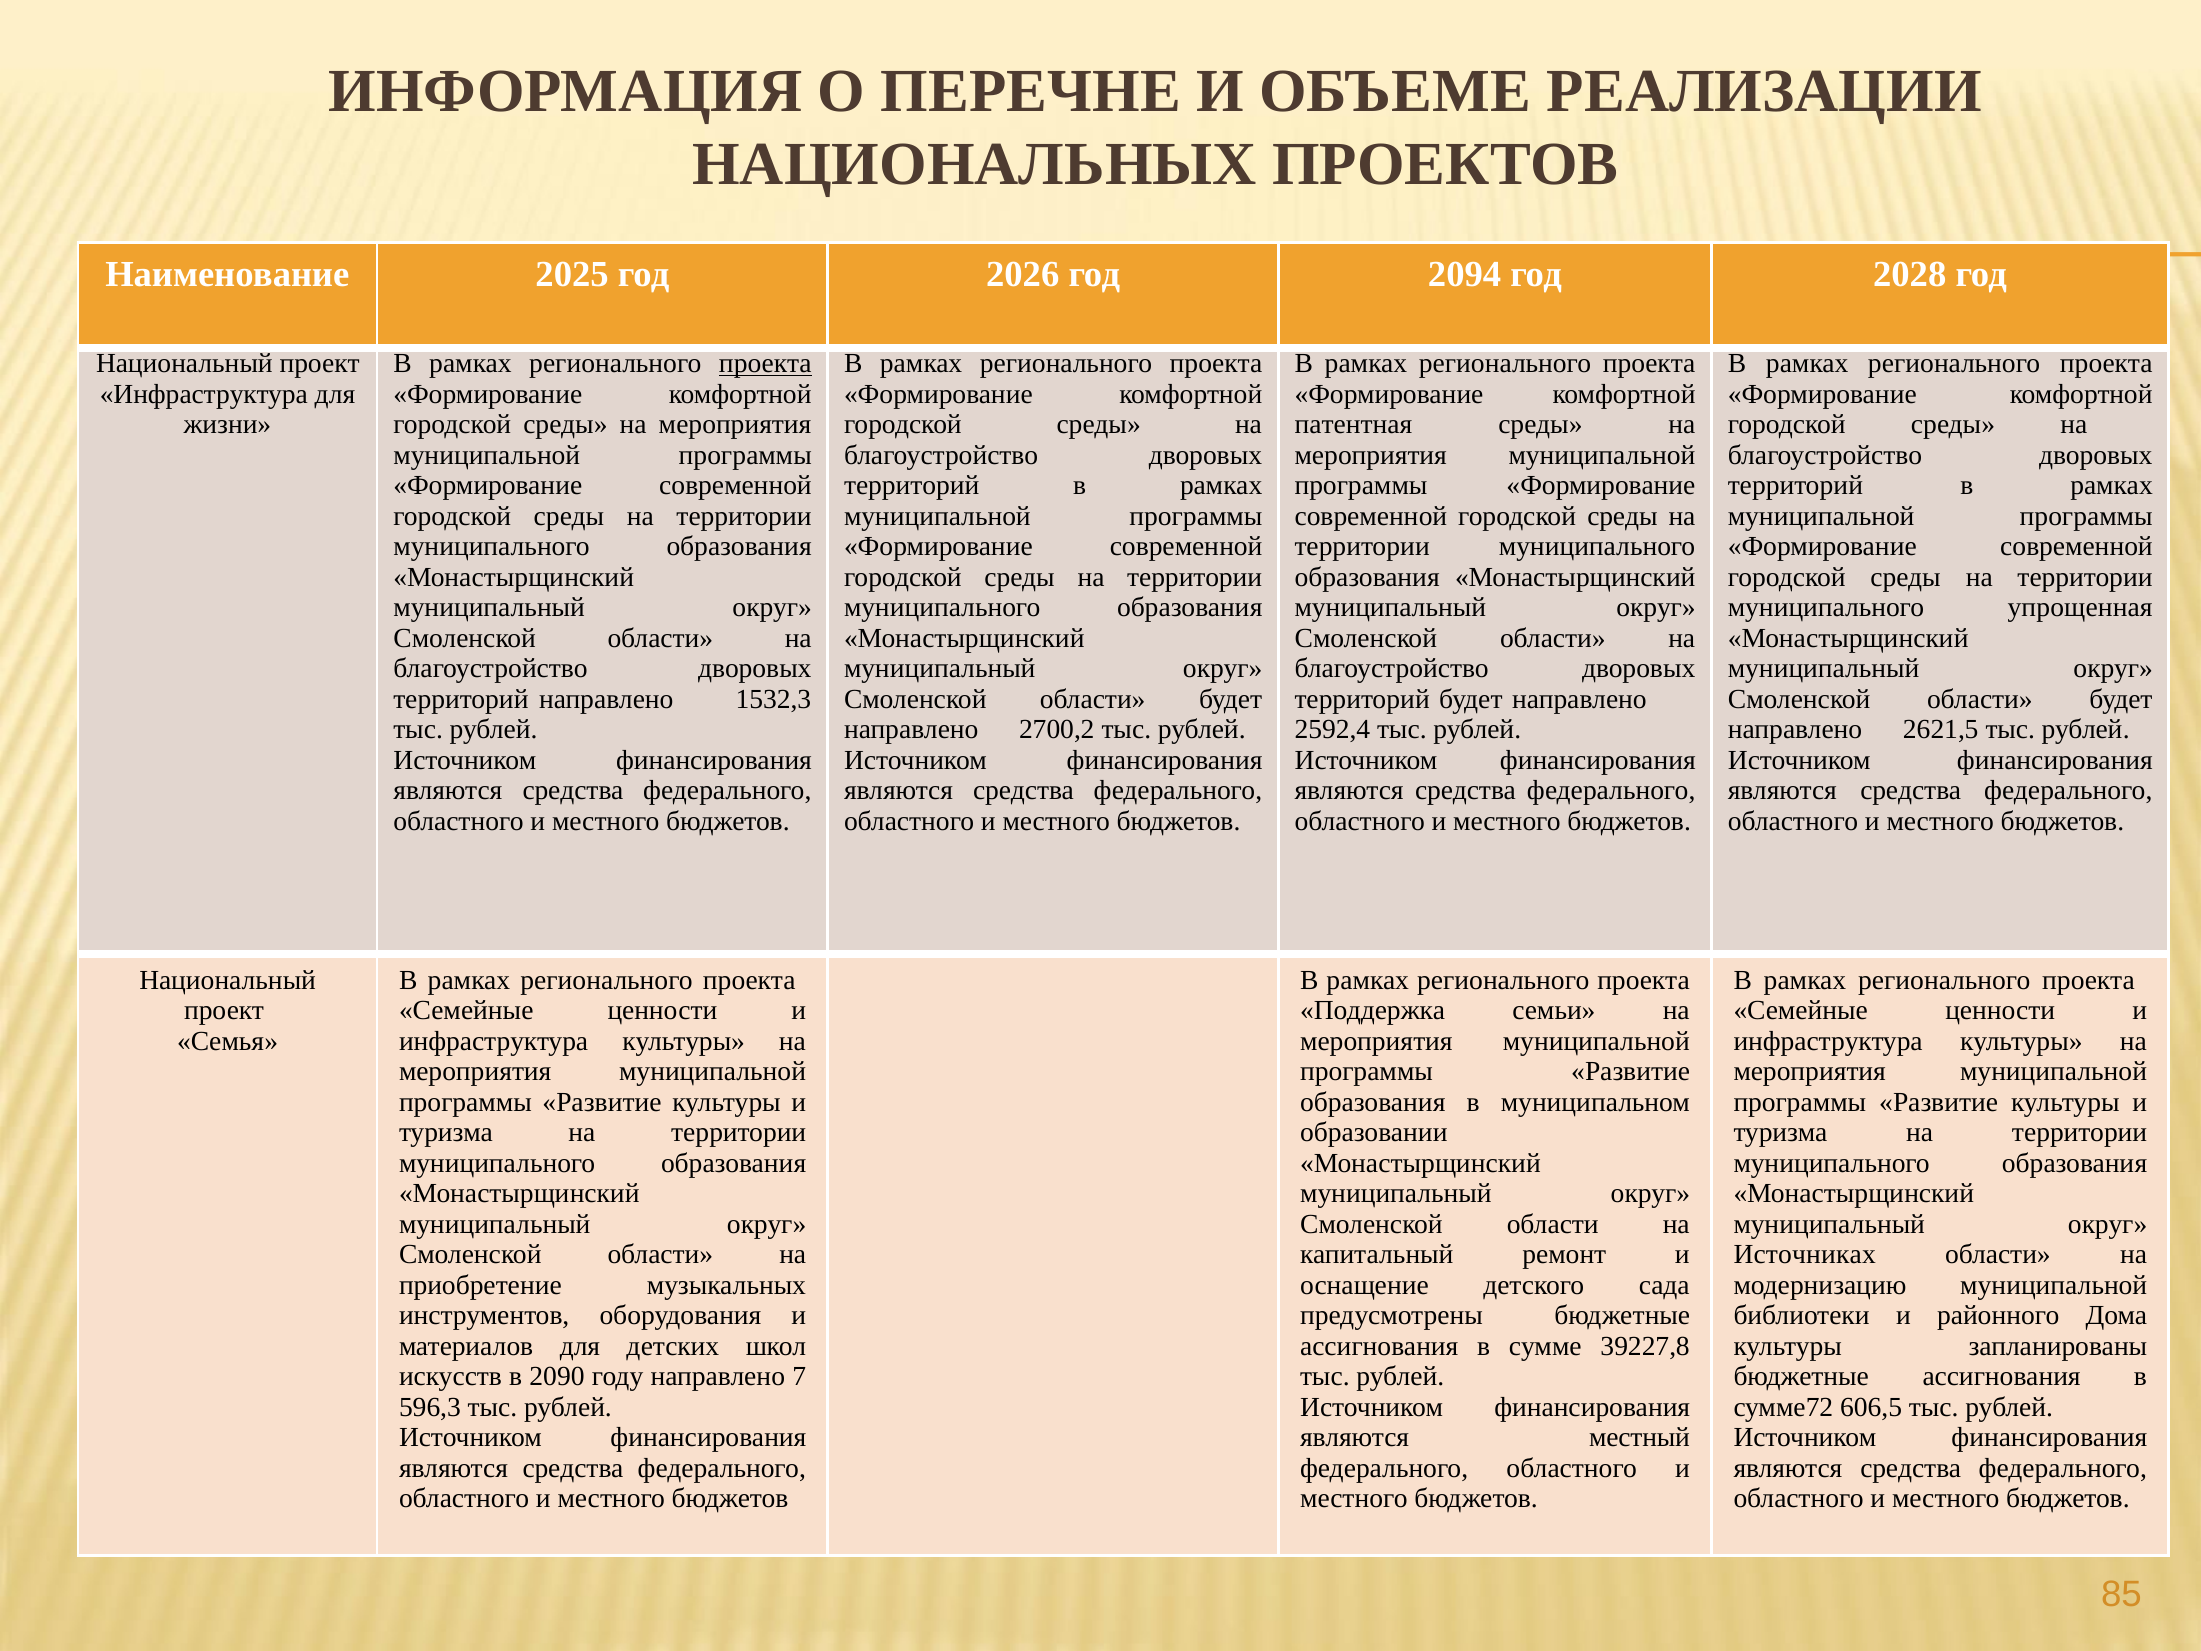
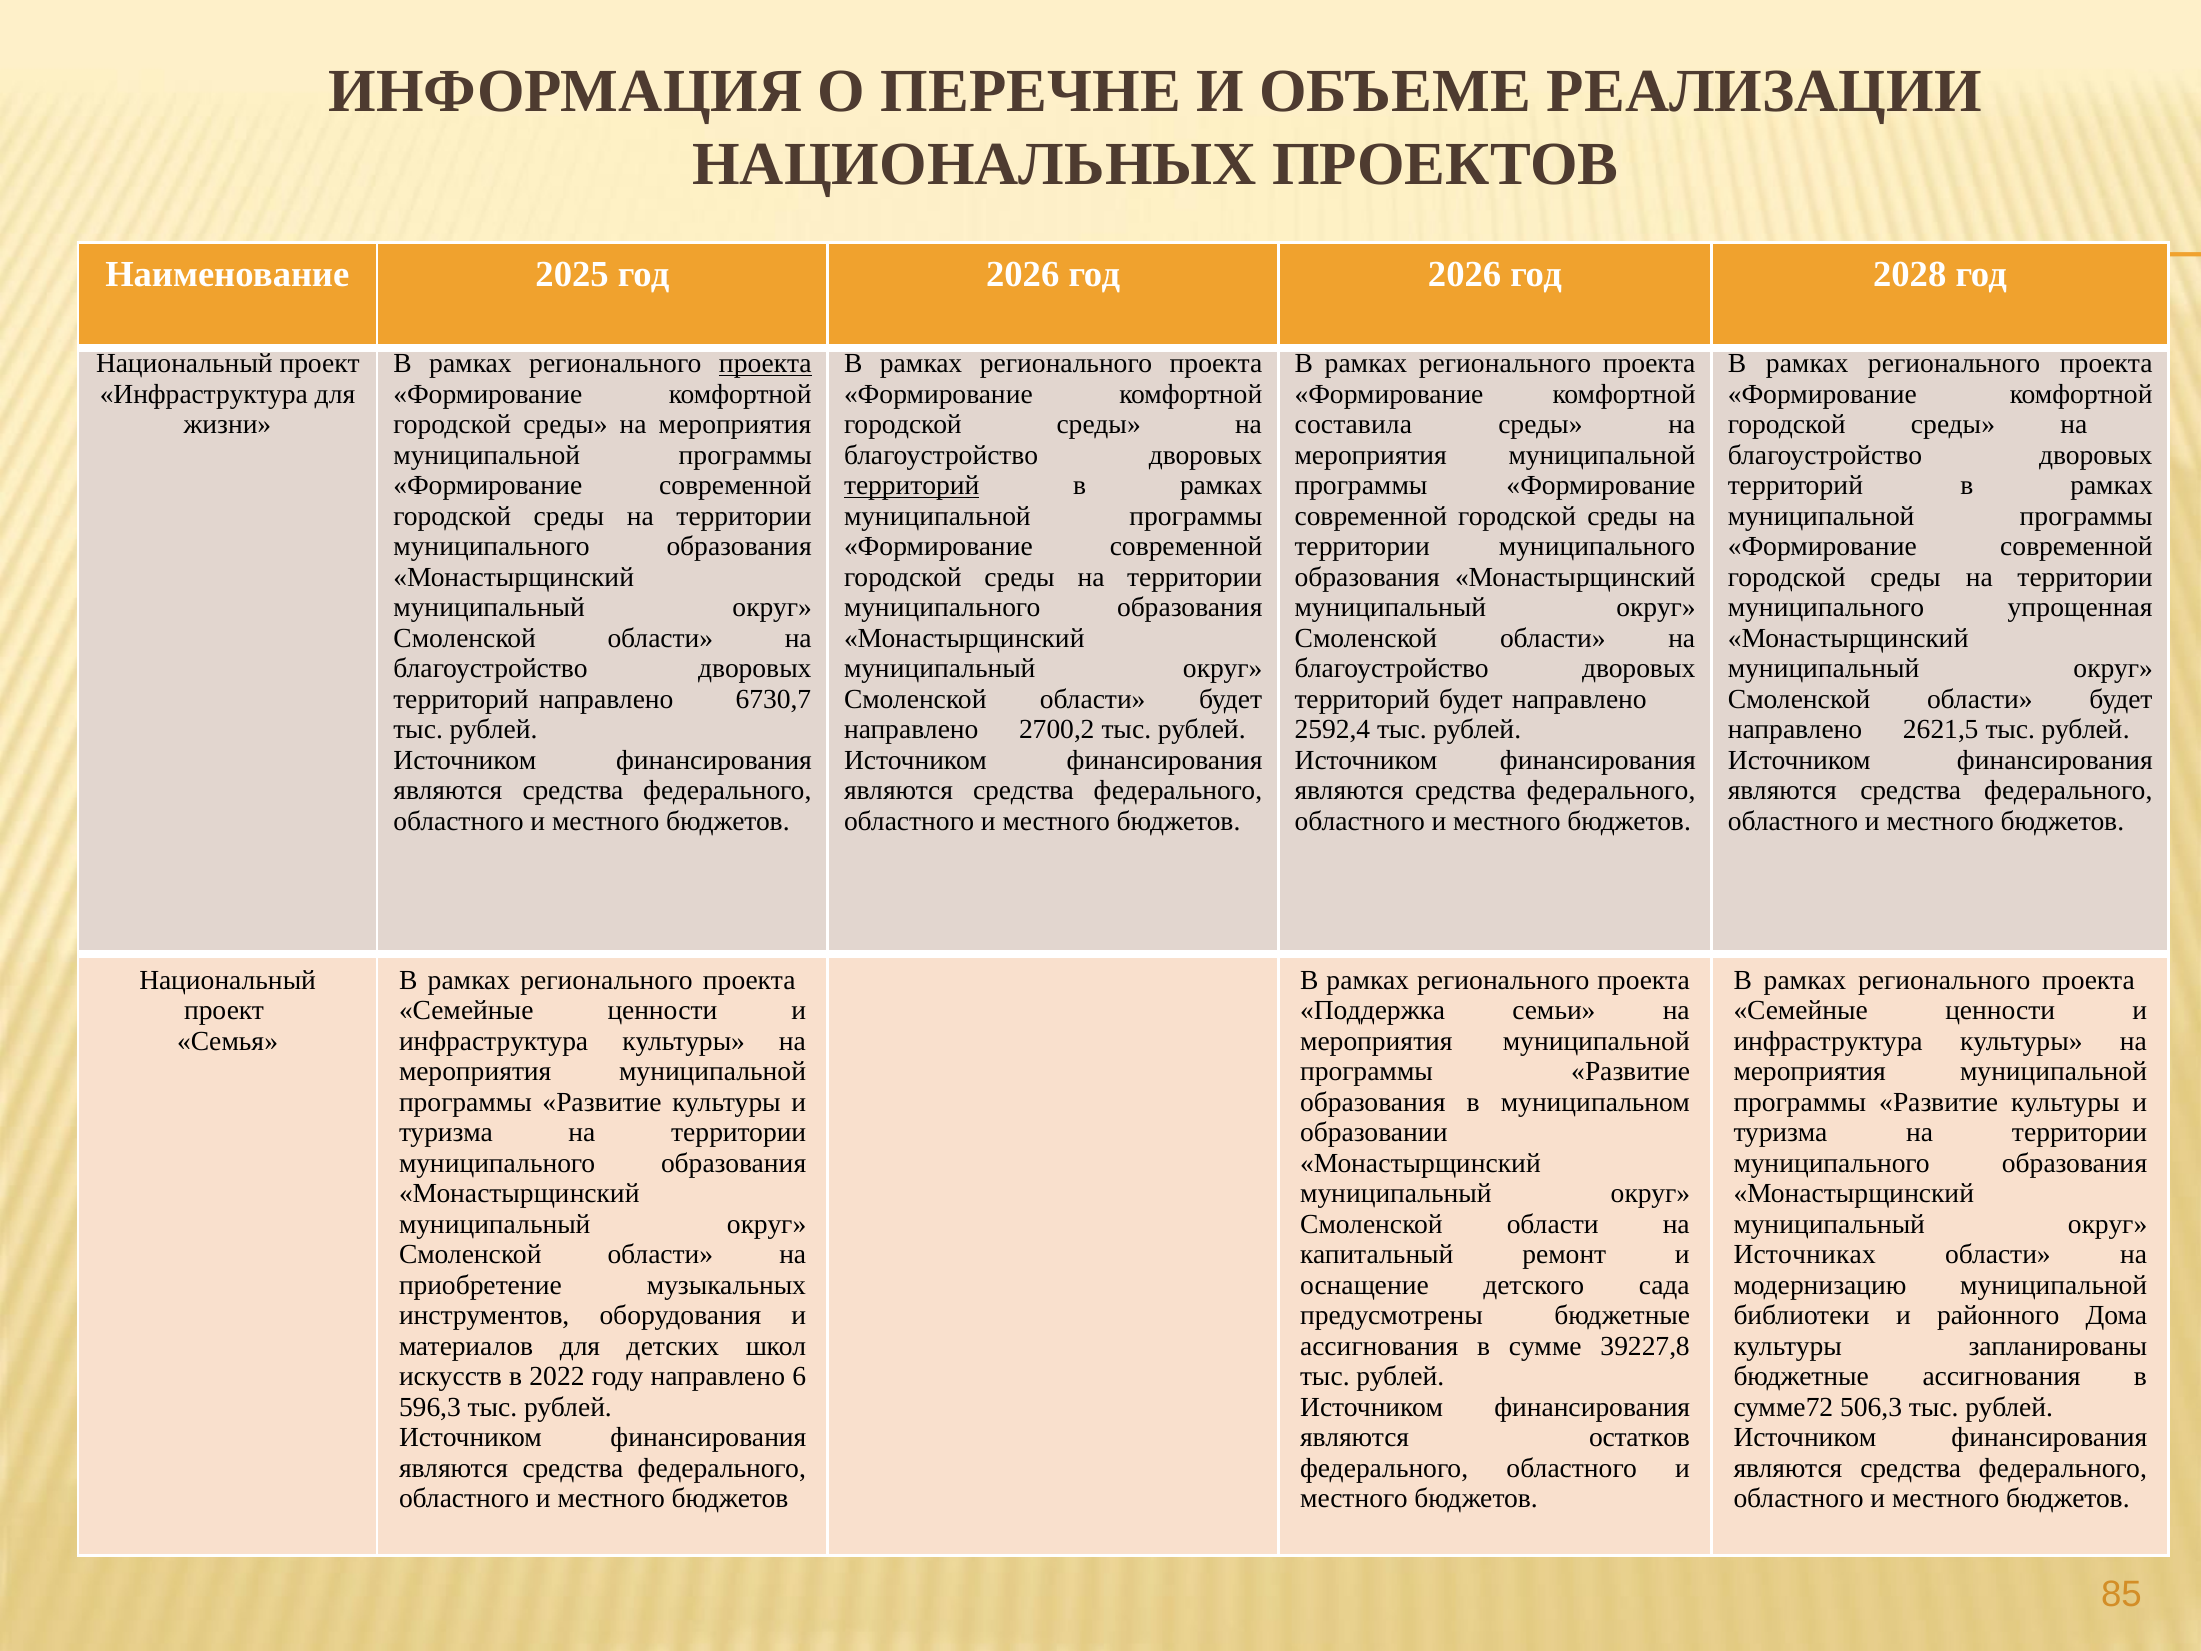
2026 год 2094: 2094 -> 2026 (1465, 274)
патентная: патентная -> составила (1353, 425)
территорий underline: none -> present (912, 486)
1532,3: 1532,3 -> 6730,7 (773, 699)
2090: 2090 -> 2022 (557, 1377)
7: 7 -> 6 (799, 1377)
606,5: 606,5 -> 506,3 (1871, 1407)
местный: местный -> остатков (1640, 1438)
